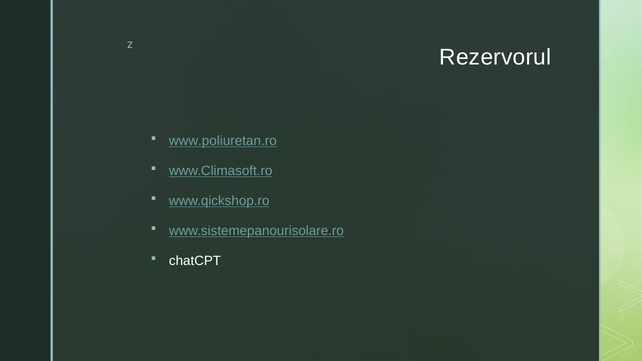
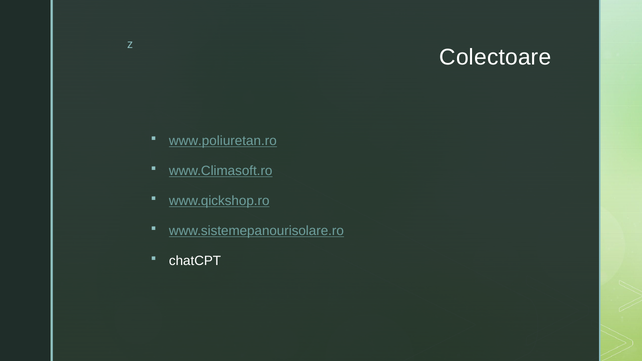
Rezervorul: Rezervorul -> Colectoare (495, 57)
